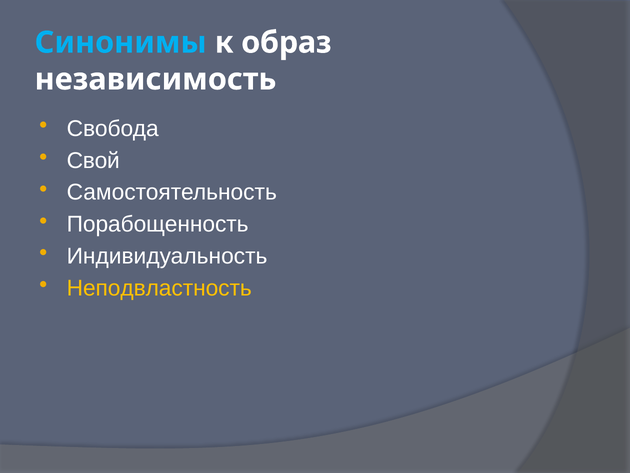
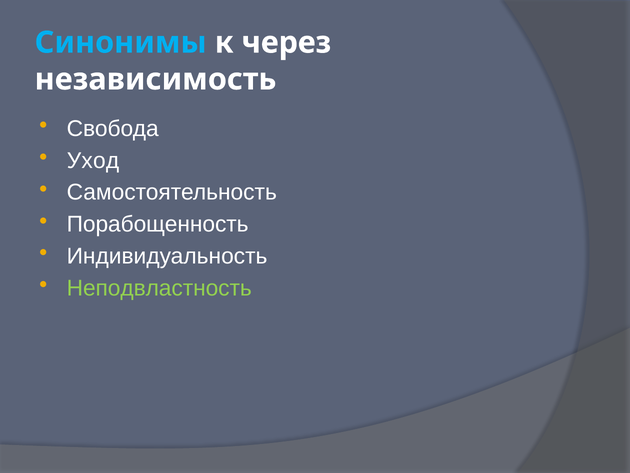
образ: образ -> через (286, 43)
Свой: Свой -> Уход (93, 160)
Неподвластность colour: yellow -> light green (159, 288)
